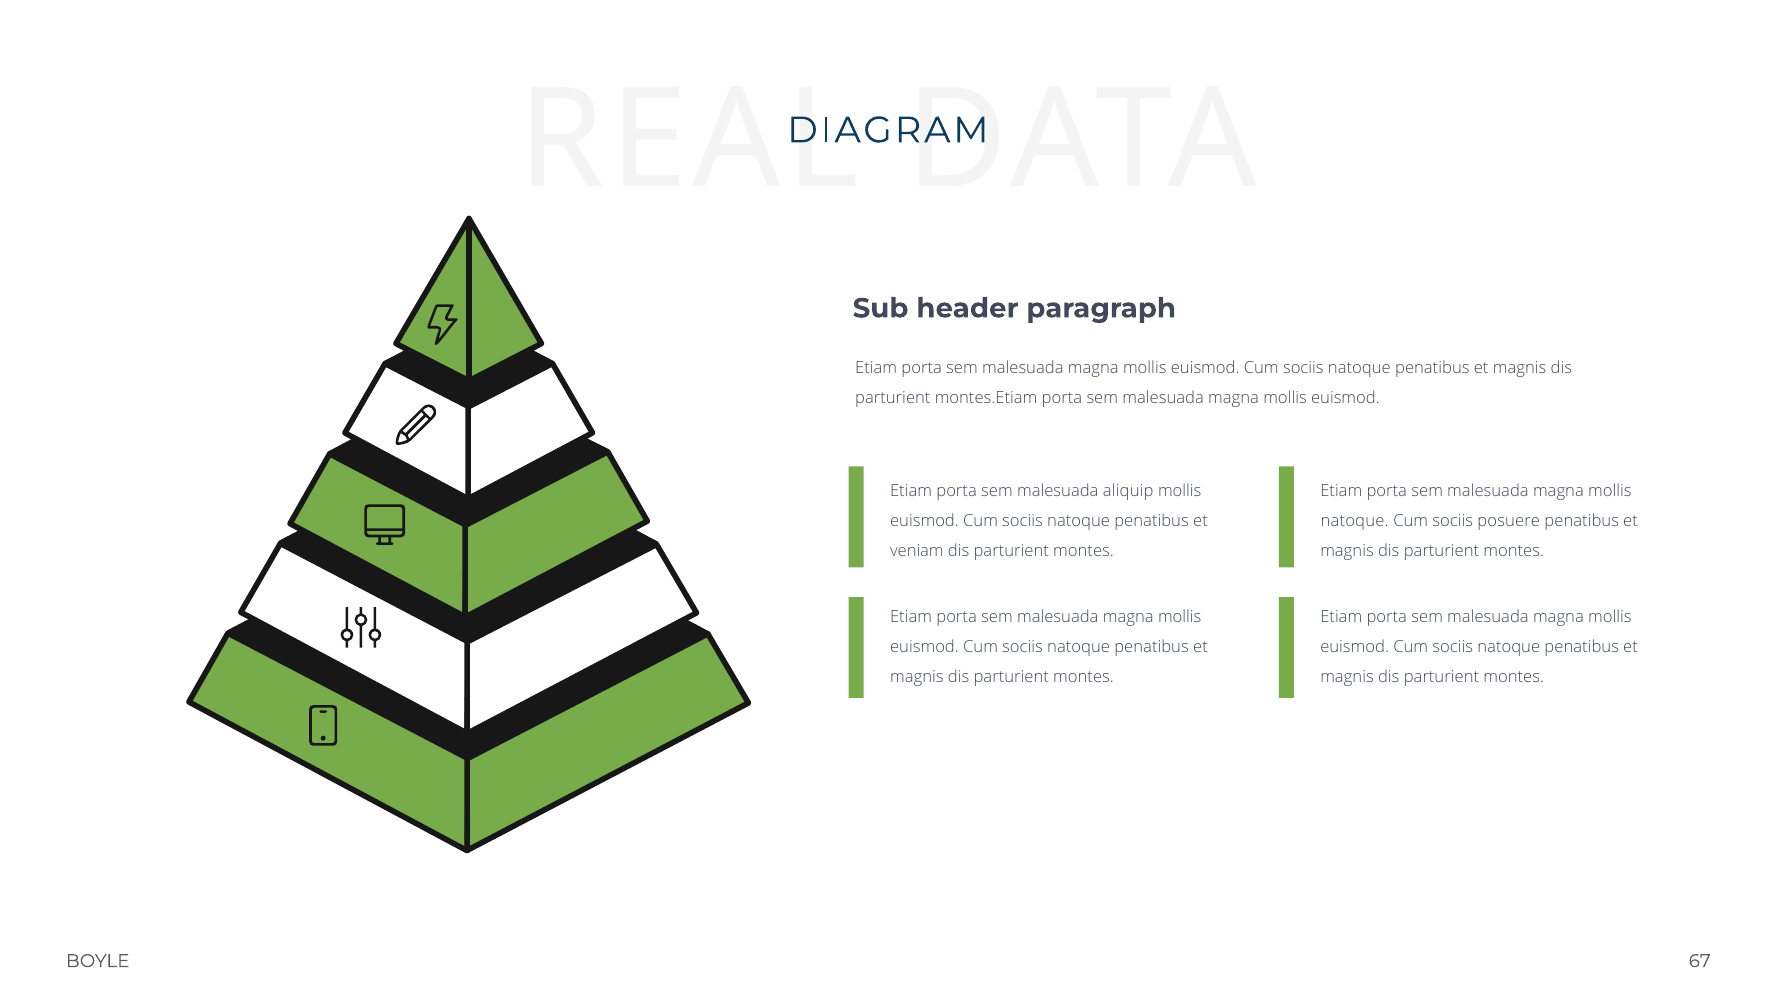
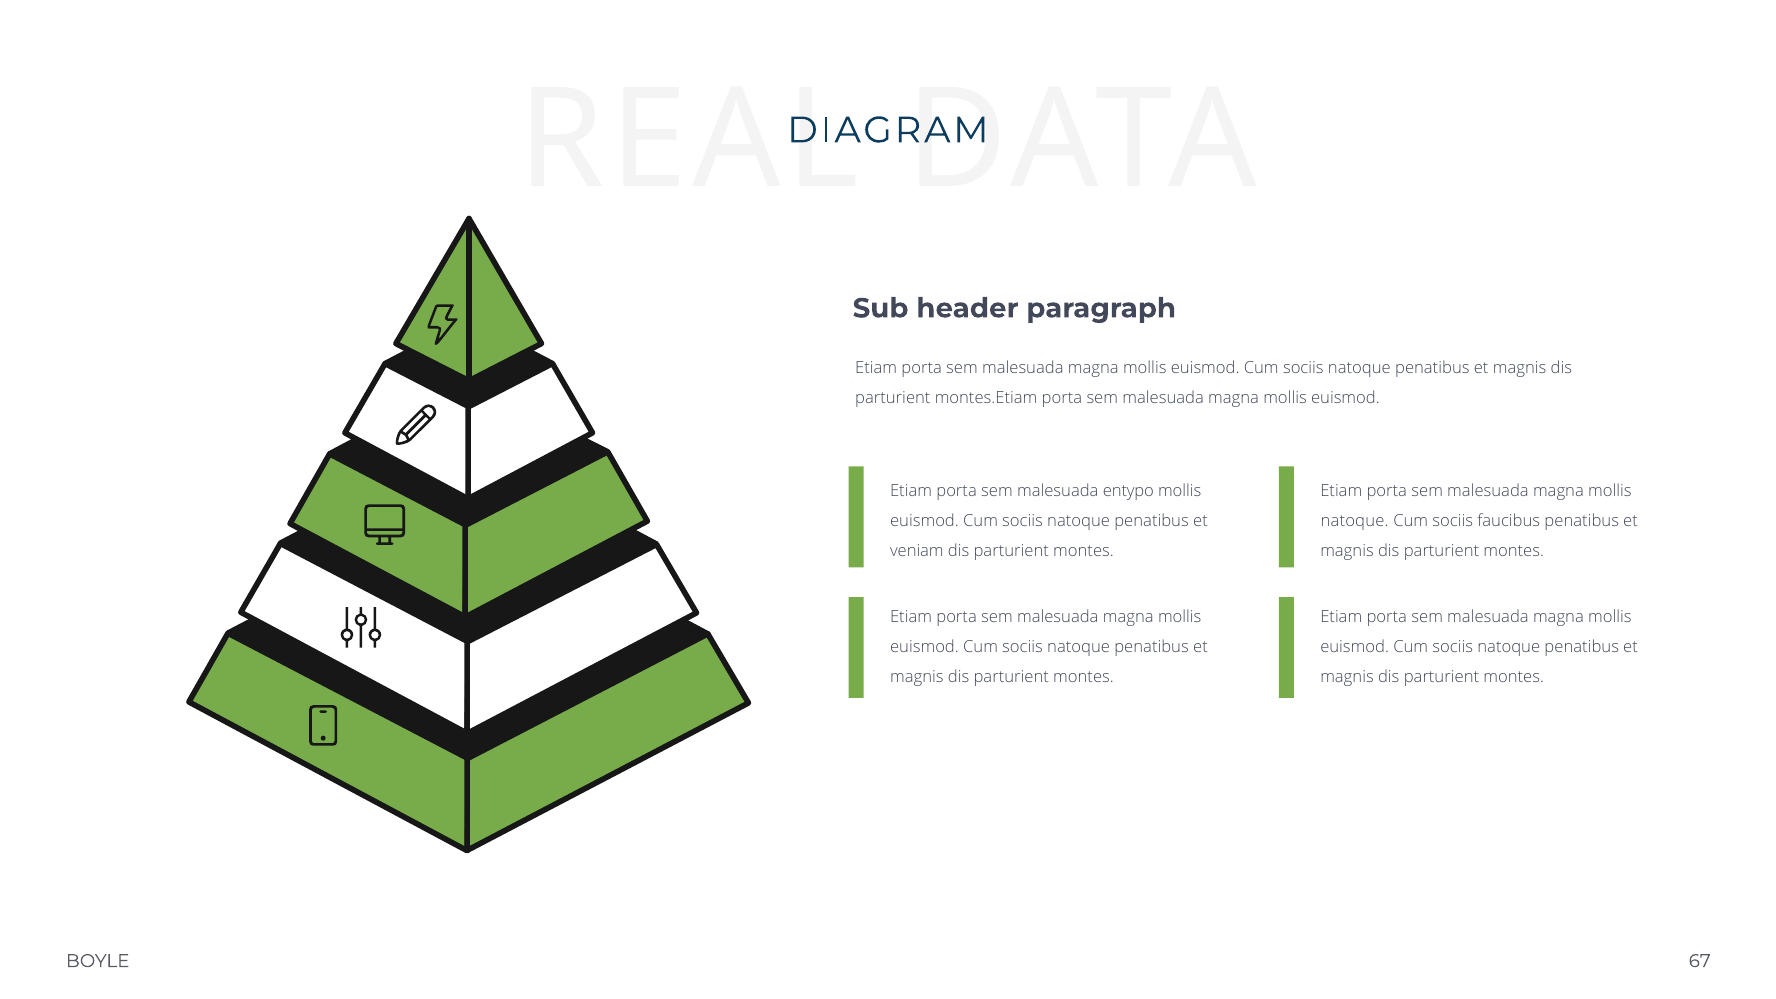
aliquip: aliquip -> entypo (1128, 491)
posuere: posuere -> faucibus (1509, 521)
